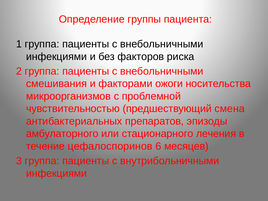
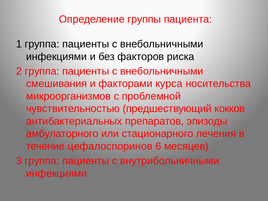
ожоги: ожоги -> курса (169, 84)
смена: смена -> кокков (230, 109)
